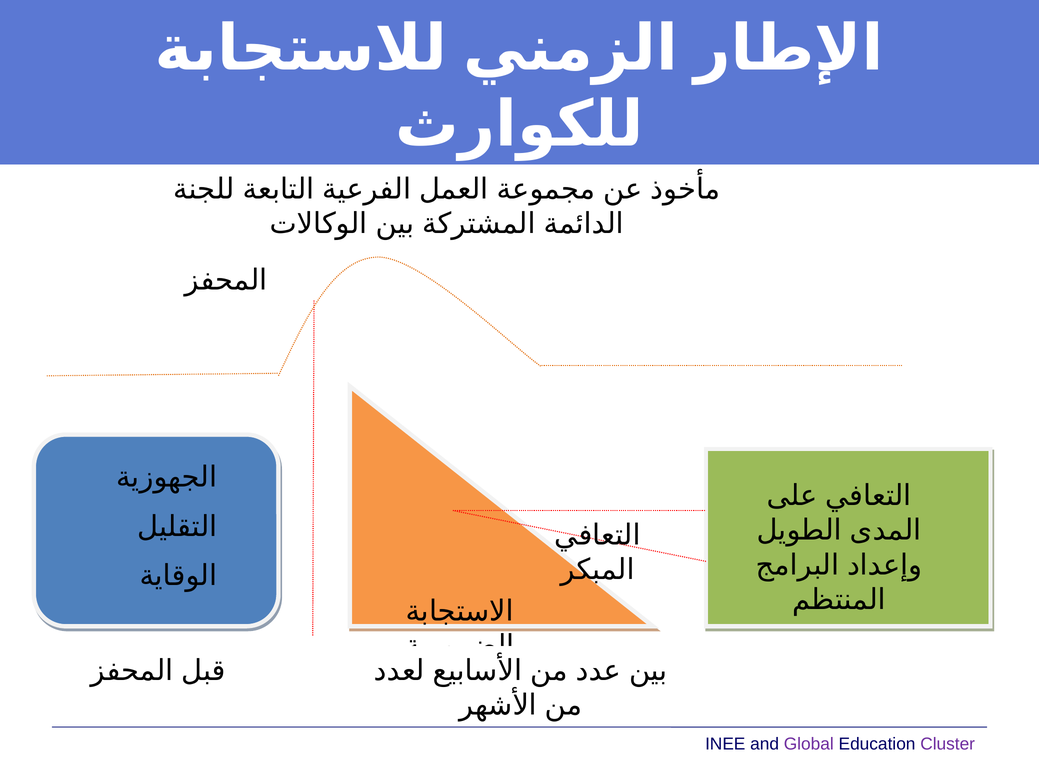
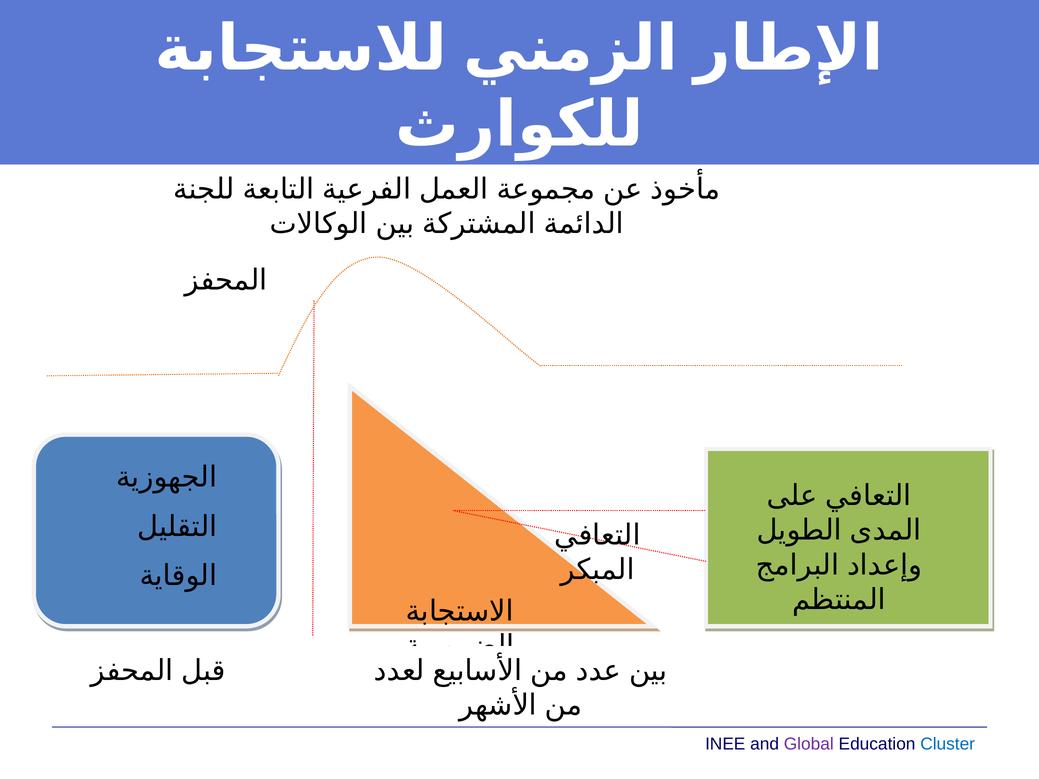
Cluster colour: purple -> blue (948, 744)
